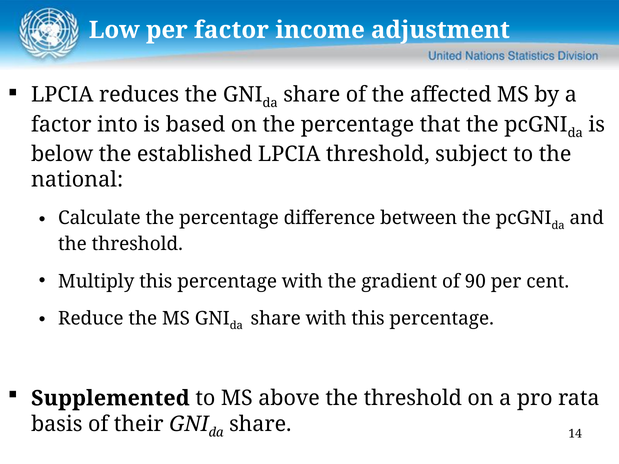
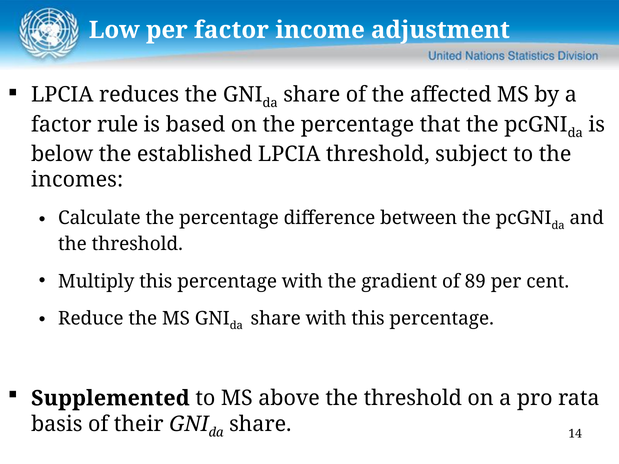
into: into -> rule (118, 124)
national: national -> incomes (77, 180)
90: 90 -> 89 (475, 281)
